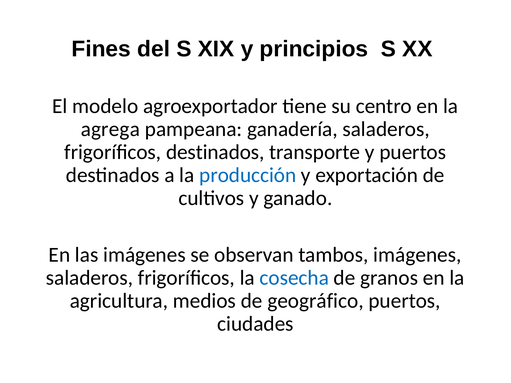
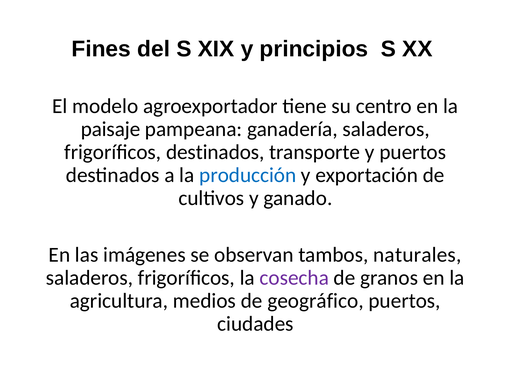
agrega: agrega -> paisaje (111, 129)
tambos imágenes: imágenes -> naturales (417, 255)
cosecha colour: blue -> purple (294, 278)
